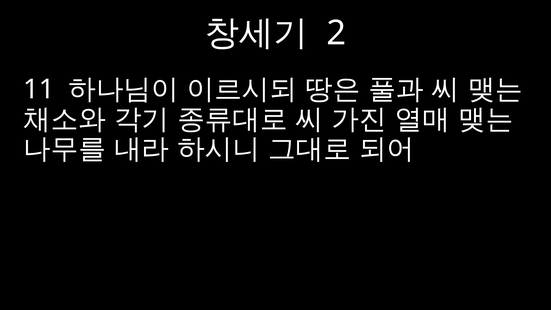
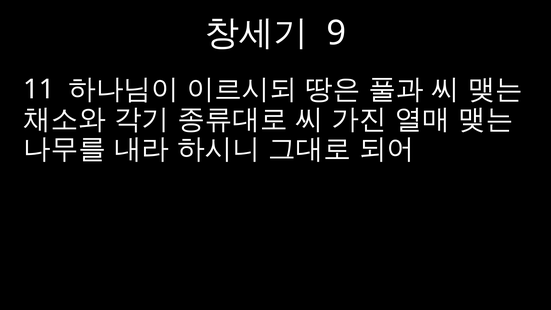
2: 2 -> 9 (336, 33)
